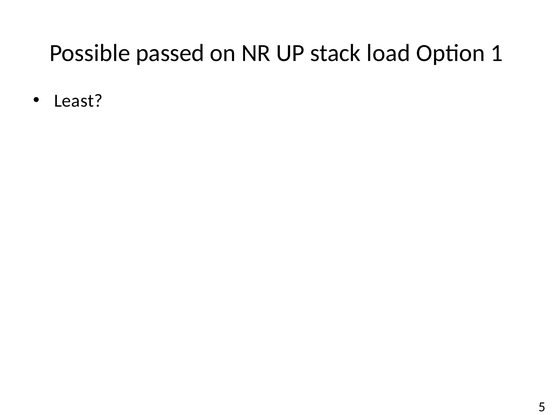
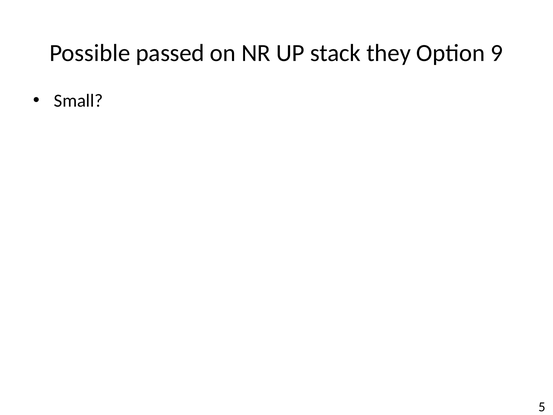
load: load -> they (389, 53)
1: 1 -> 9 (497, 53)
Least: Least -> Small (78, 101)
